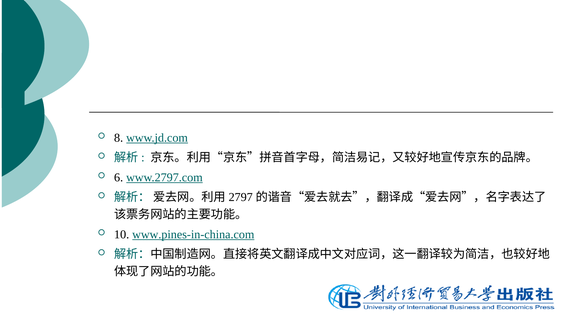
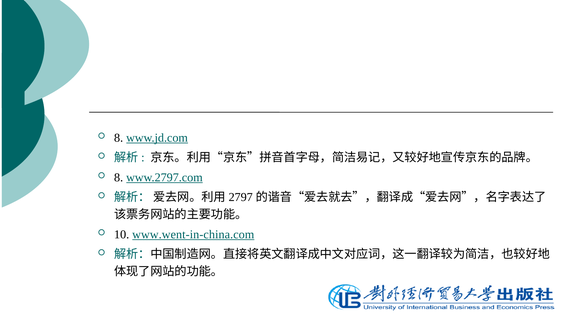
6: 6 -> 8 (119, 178)
www.pines-in-china.com: www.pines-in-china.com -> www.went-in-china.com (193, 235)
